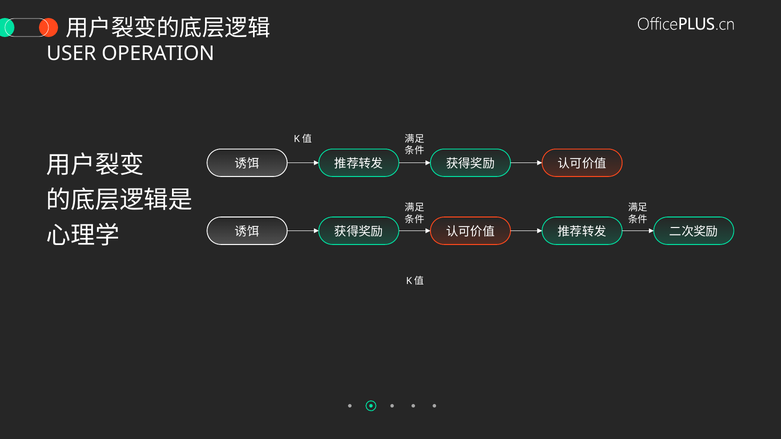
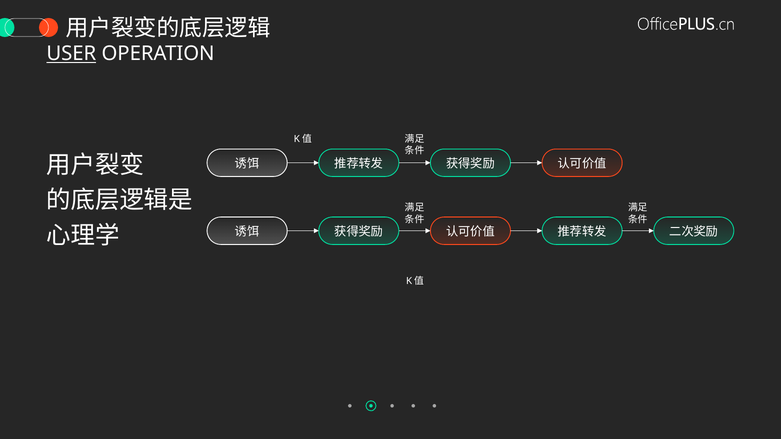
USER underline: none -> present (71, 54)
